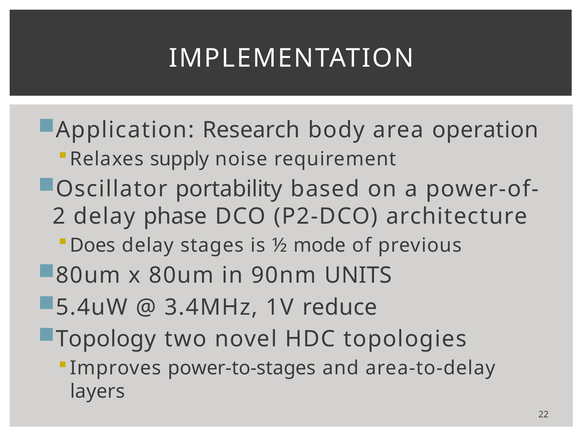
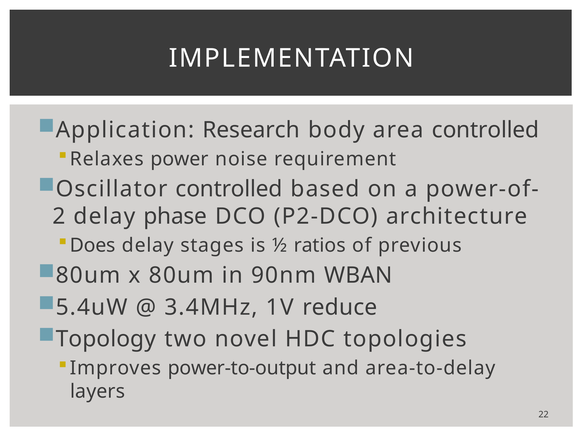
area operation: operation -> controlled (486, 130)
supply: supply -> power (180, 159)
Oscillator portability: portability -> controlled (229, 189)
mode: mode -> ratios (320, 245)
UNITS: UNITS -> WBAN (358, 275)
power-to-stages: power-to-stages -> power-to-output (242, 367)
